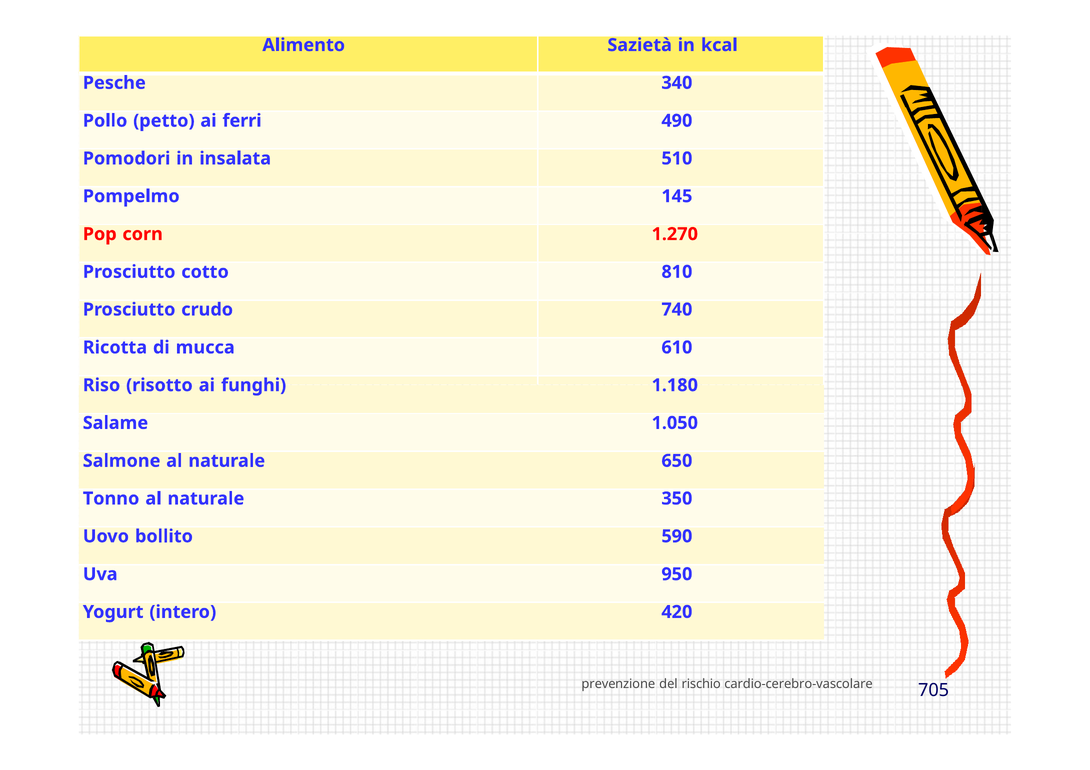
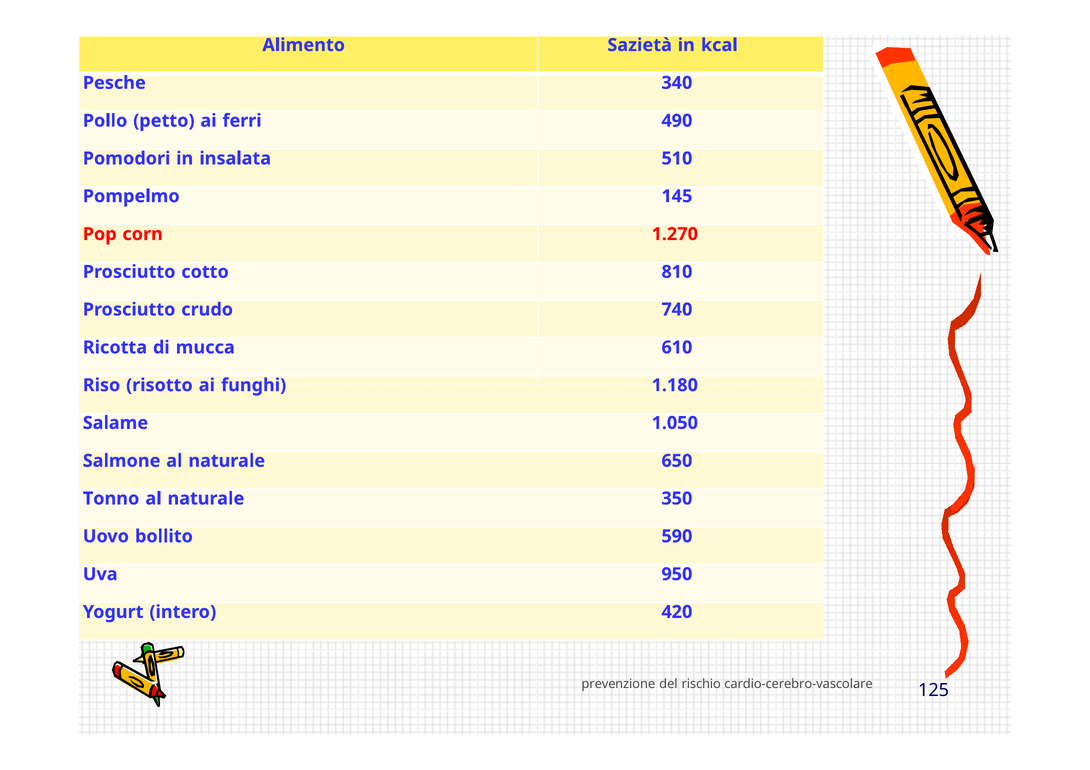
705: 705 -> 125 (934, 690)
